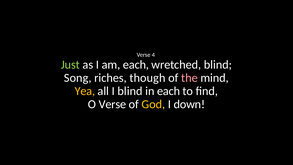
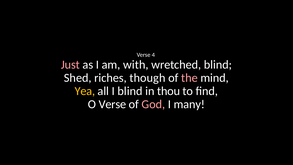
Just colour: light green -> pink (70, 65)
am each: each -> with (136, 65)
Song: Song -> Shed (78, 78)
in each: each -> thou (169, 91)
God colour: yellow -> pink (153, 104)
down: down -> many (189, 104)
